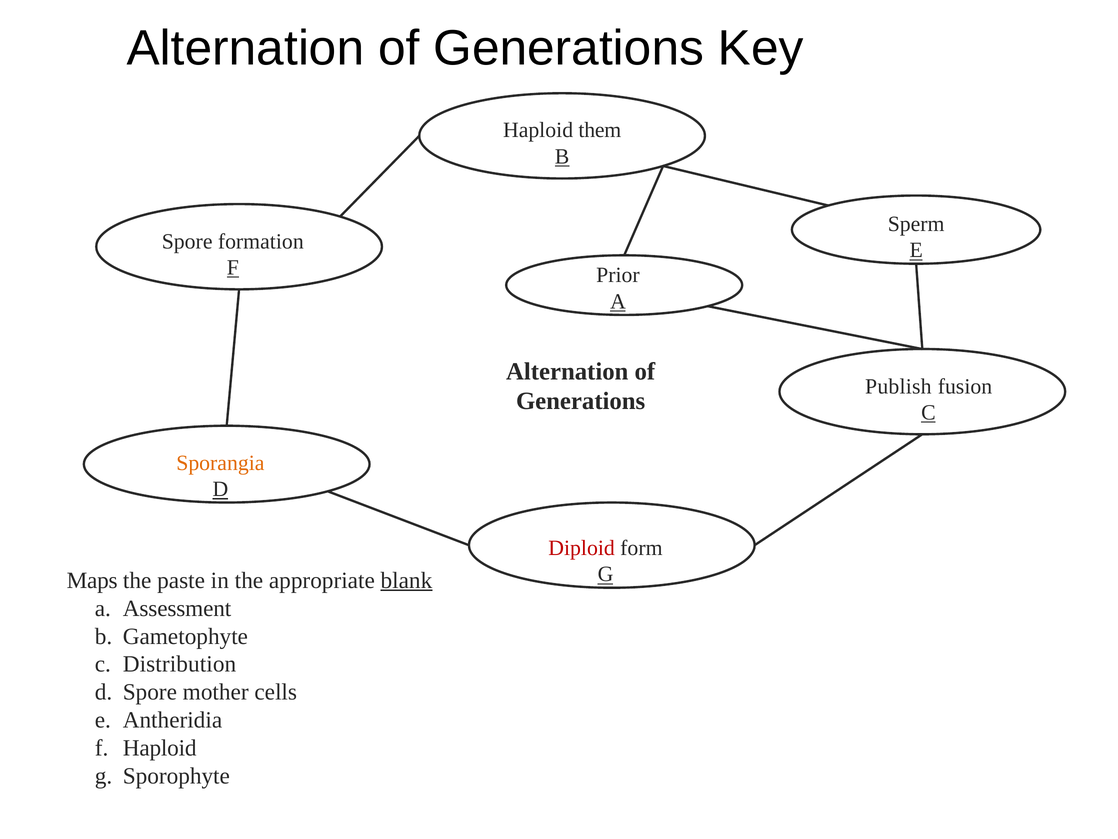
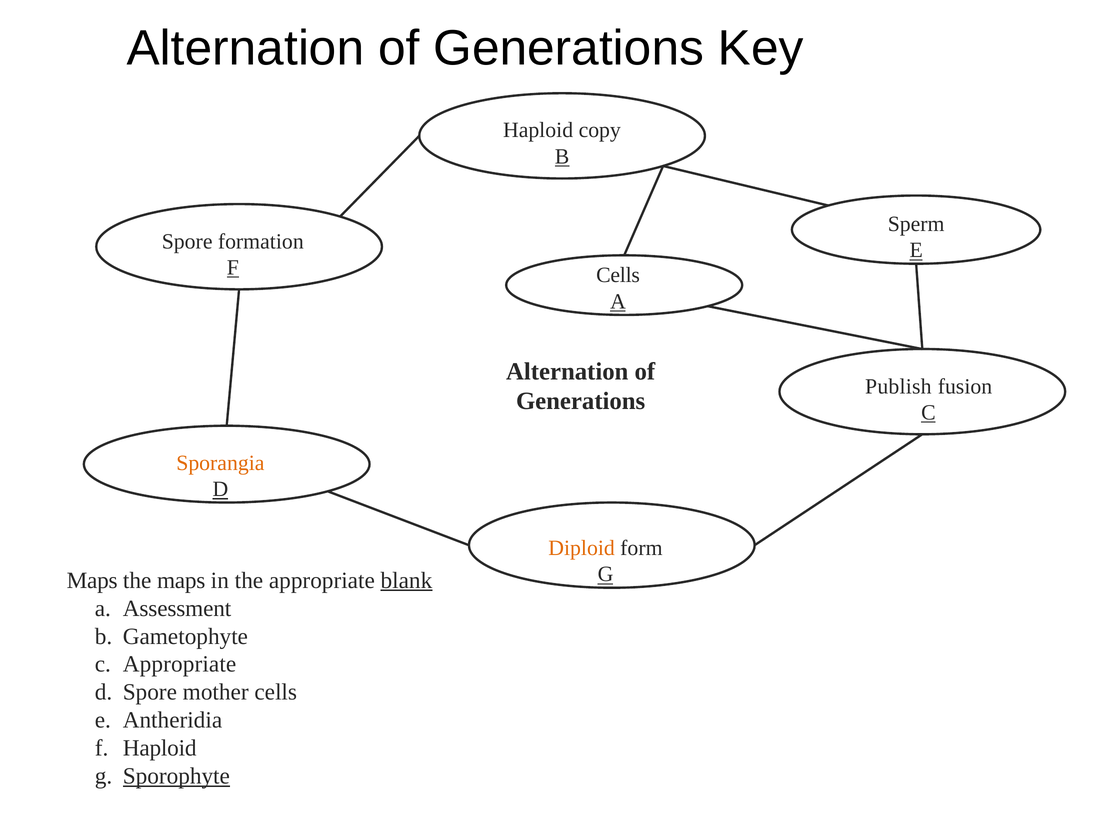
them: them -> copy (600, 130)
Prior: Prior -> Cells (618, 275)
Diploid colour: red -> orange (582, 548)
the paste: paste -> maps (181, 580)
c Distribution: Distribution -> Appropriate (180, 664)
Sporophyte underline: none -> present (176, 776)
